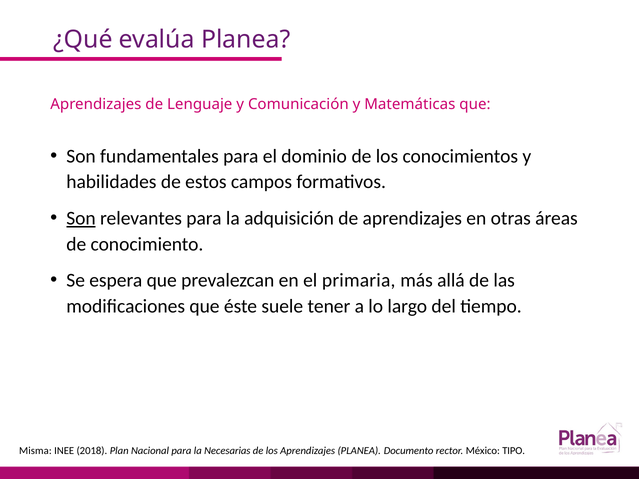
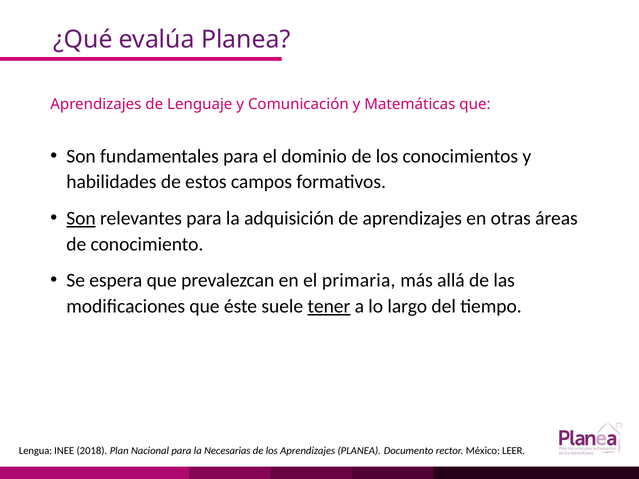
tener underline: none -> present (329, 306)
Misma: Misma -> Lengua (36, 451)
TIPO: TIPO -> LEER (514, 451)
